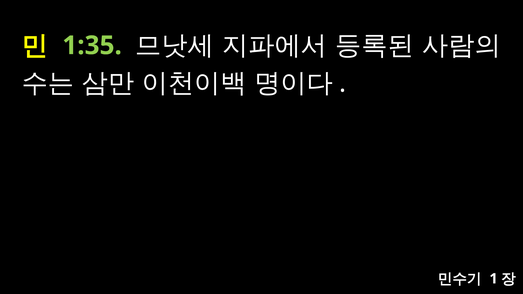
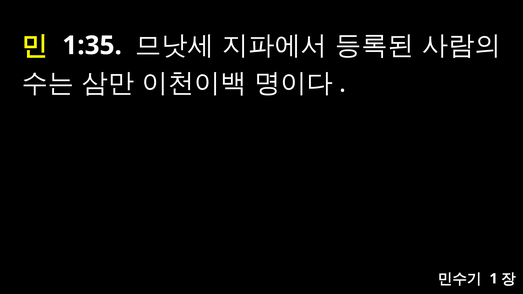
1:35 colour: light green -> white (92, 46)
